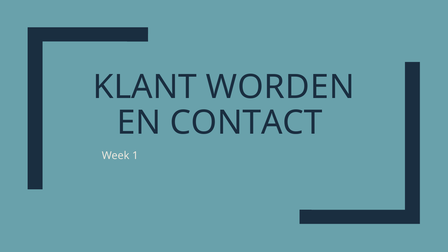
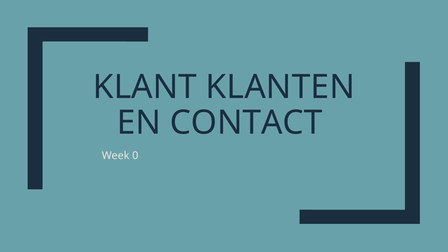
WORDEN: WORDEN -> KLANTEN (280, 87)
1: 1 -> 0 (135, 156)
